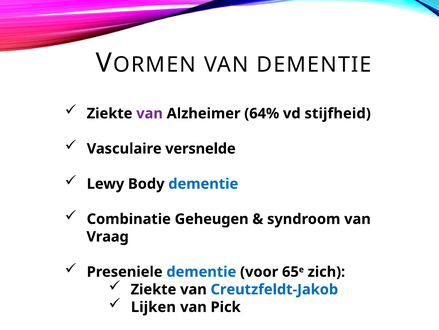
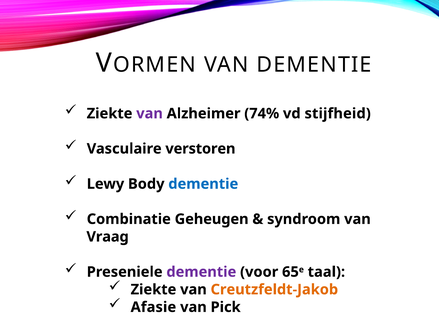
64%: 64% -> 74% (262, 113)
versnelde: versnelde -> verstoren (200, 148)
dementie colour: blue -> purple (201, 271)
zich: zich -> taal (326, 271)
Creutzfeldt-Jakob colour: blue -> orange (274, 289)
Lijken: Lijken -> Afasie (153, 306)
